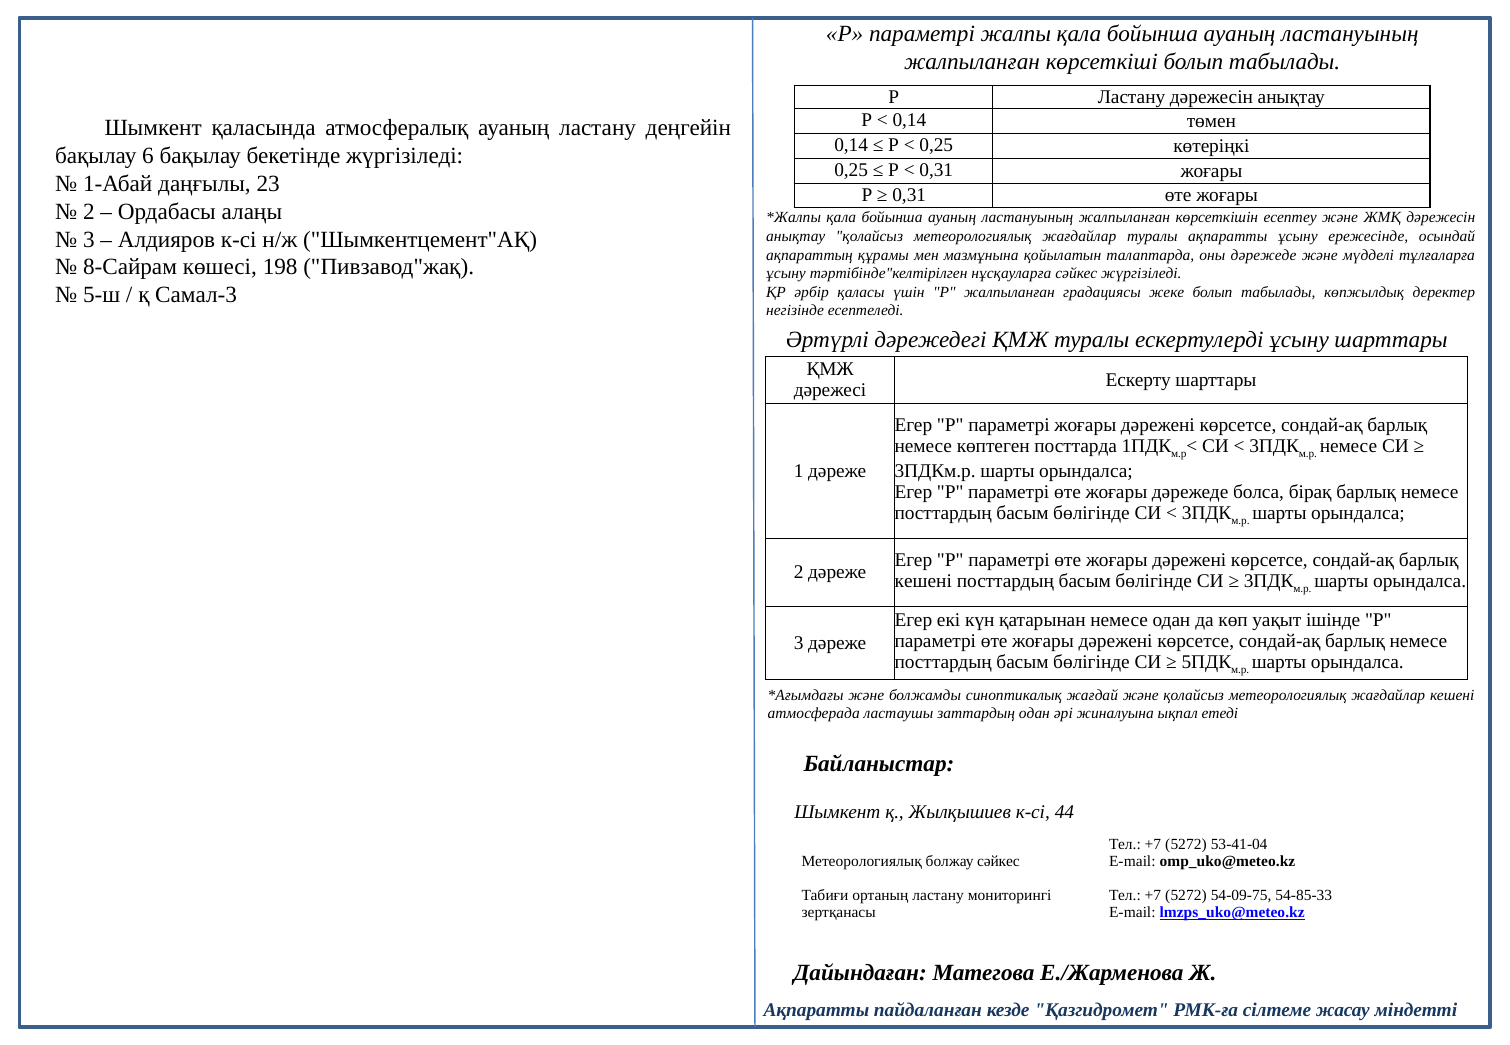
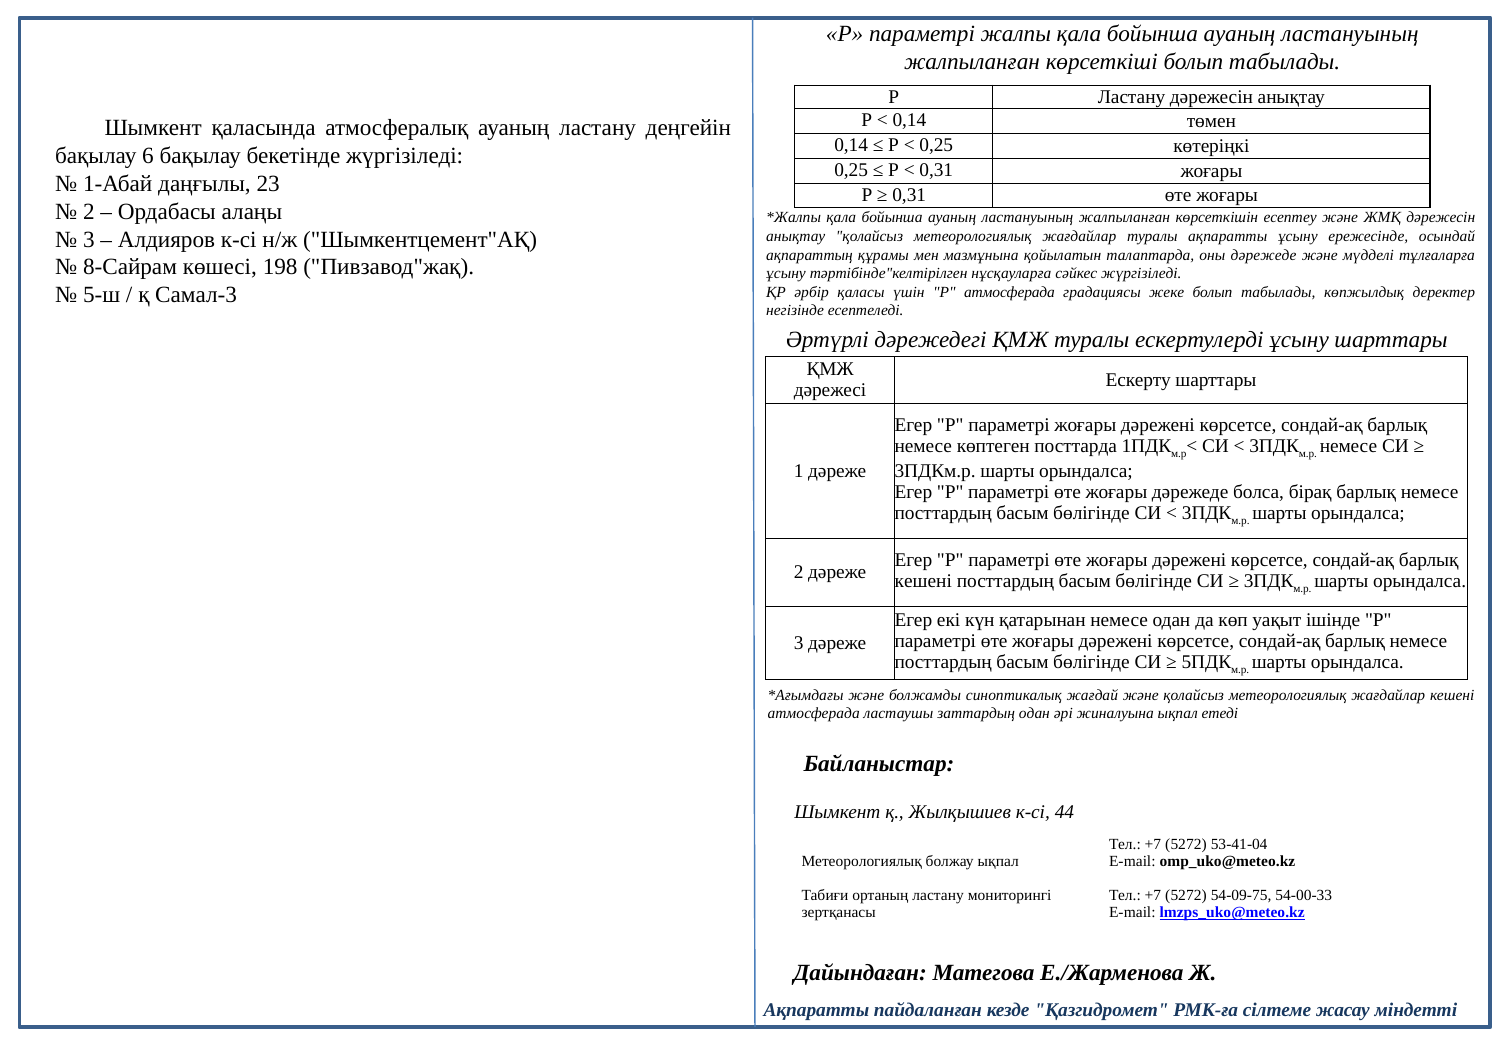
Р жалпыланған: жалпыланған -> атмосферада (1009, 292)
болжау сәйкес: сәйкес -> ықпал (998, 862)
54-85-33: 54-85-33 -> 54-00-33 (1304, 896)
